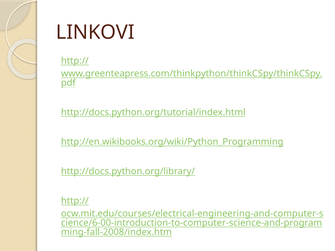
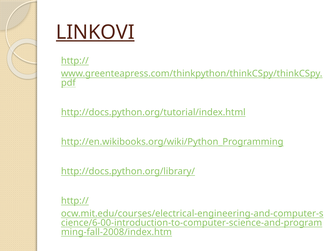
LINKOVI underline: none -> present (95, 32)
